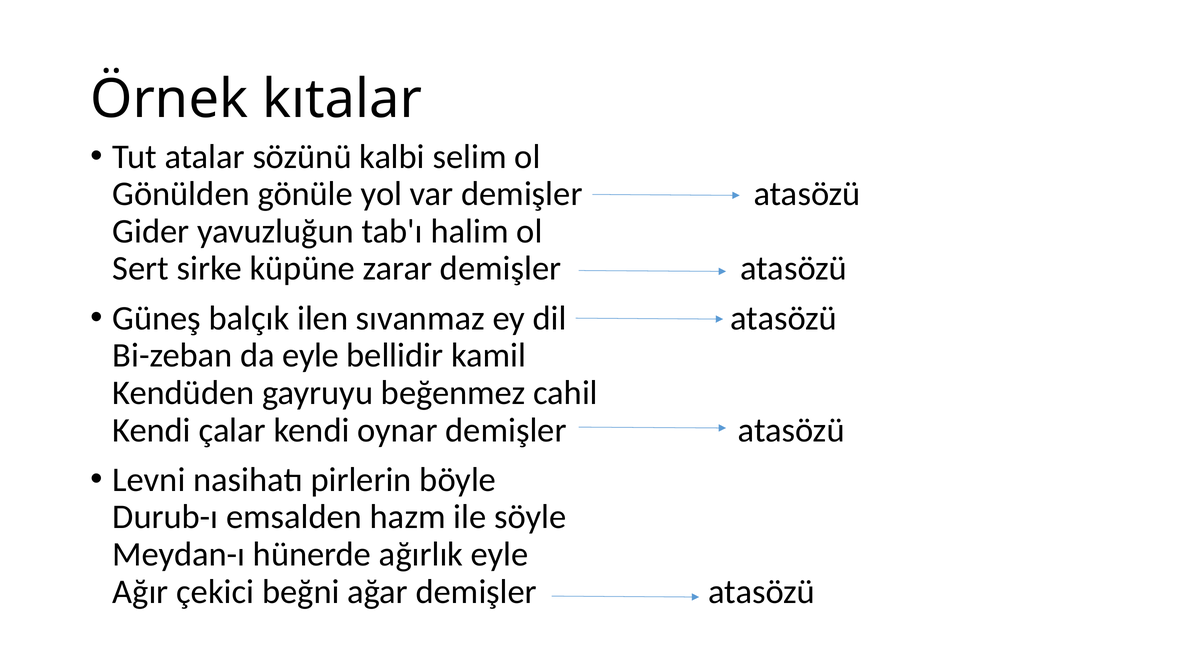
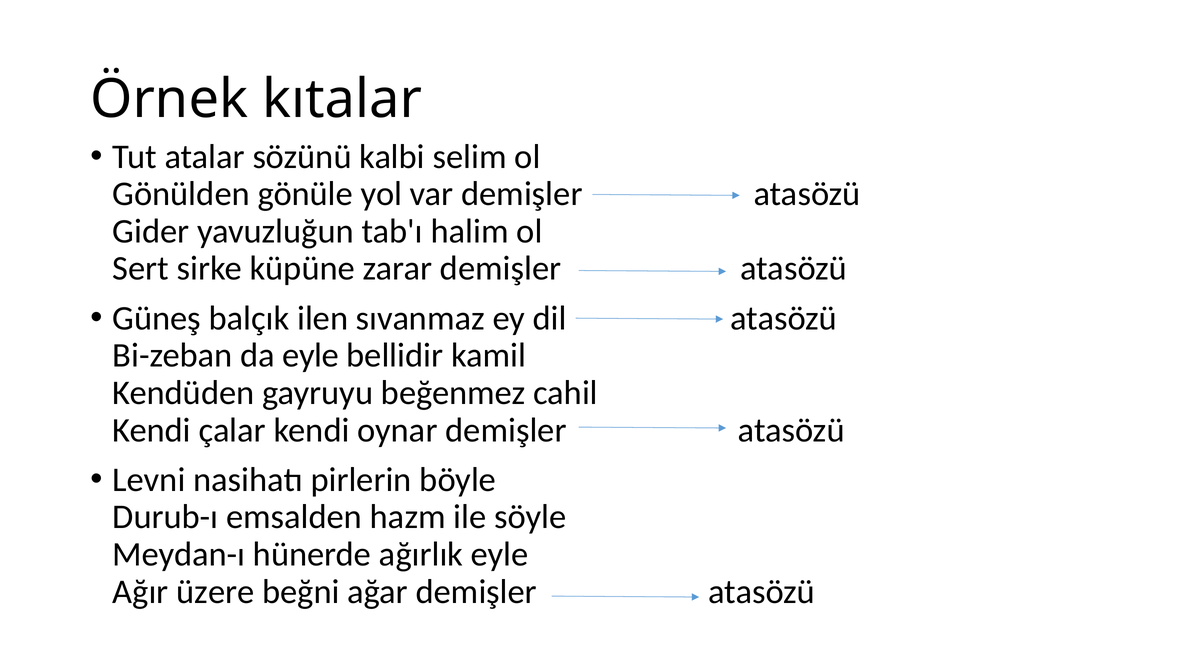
çekici: çekici -> üzere (215, 592)
